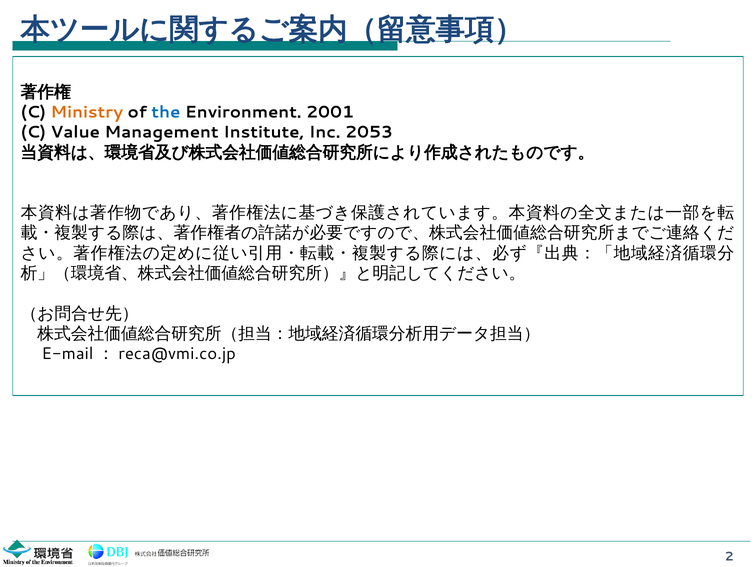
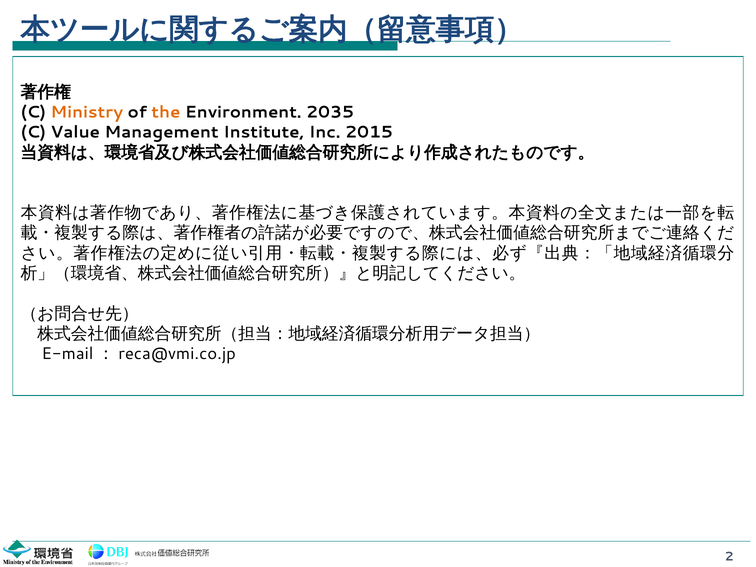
the colour: blue -> orange (166, 112)
2001: 2001 -> 2035 (330, 112)
2053: 2053 -> 2015 (369, 132)
